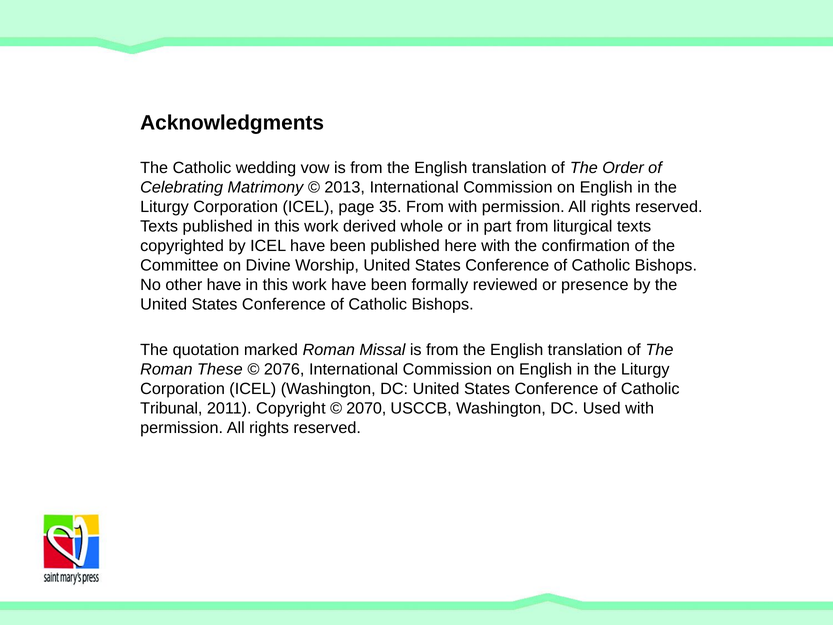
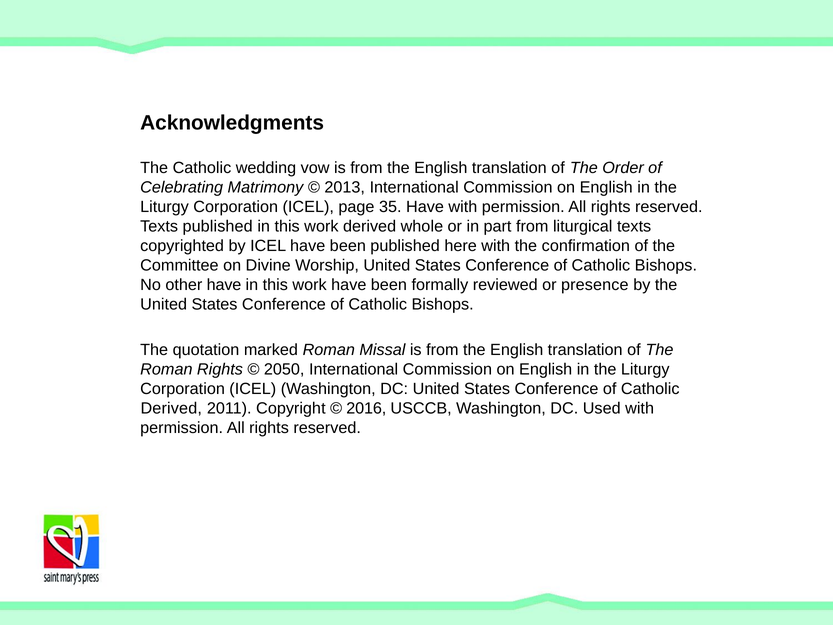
35 From: From -> Have (425, 207)
Roman These: These -> Rights (220, 369)
2076: 2076 -> 2050 (284, 369)
Tribunal: Tribunal -> Derived (171, 408)
2070: 2070 -> 2016 (366, 408)
